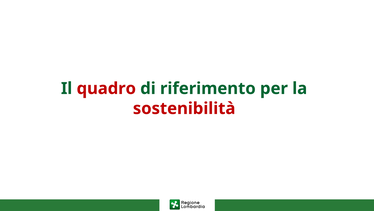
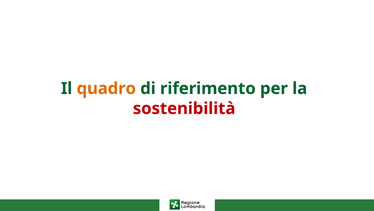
quadro colour: red -> orange (106, 88)
